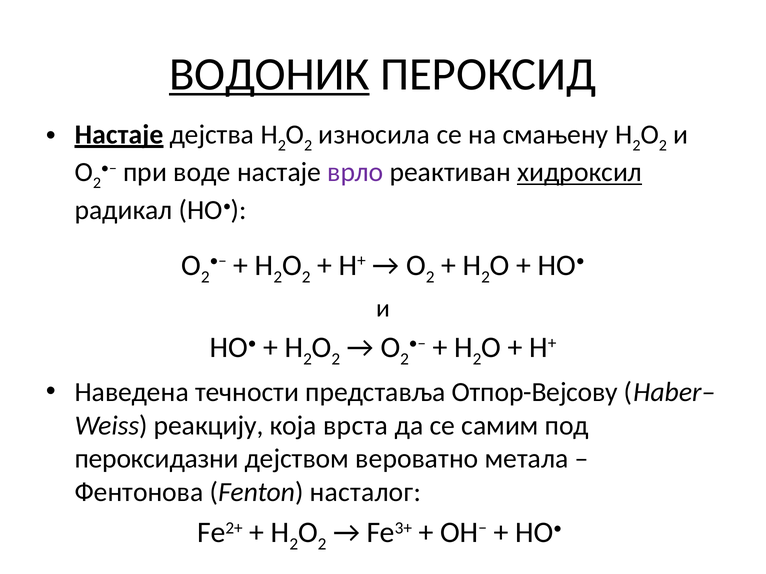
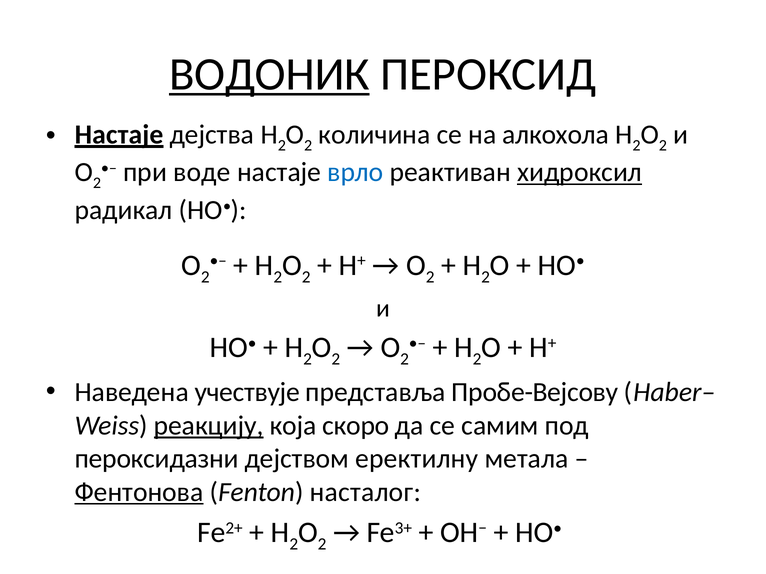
износила: износила -> количина (374, 135)
смањену: смањену -> алкохола (556, 135)
врло colour: purple -> blue (355, 172)
течности: течности -> учествује (247, 393)
Отпор-Вејсову: Отпор-Вејсову -> Пробе-Вејсову (535, 393)
реакцију underline: none -> present (209, 426)
врста: врста -> скоро (356, 426)
вероватно: вероватно -> еректилну (417, 459)
Фентонова underline: none -> present (139, 492)
